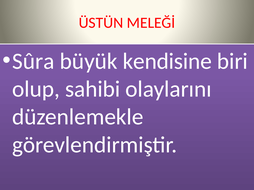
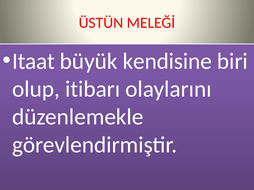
Sûra: Sûra -> Itaat (33, 61)
sahibi: sahibi -> itibarı (93, 89)
